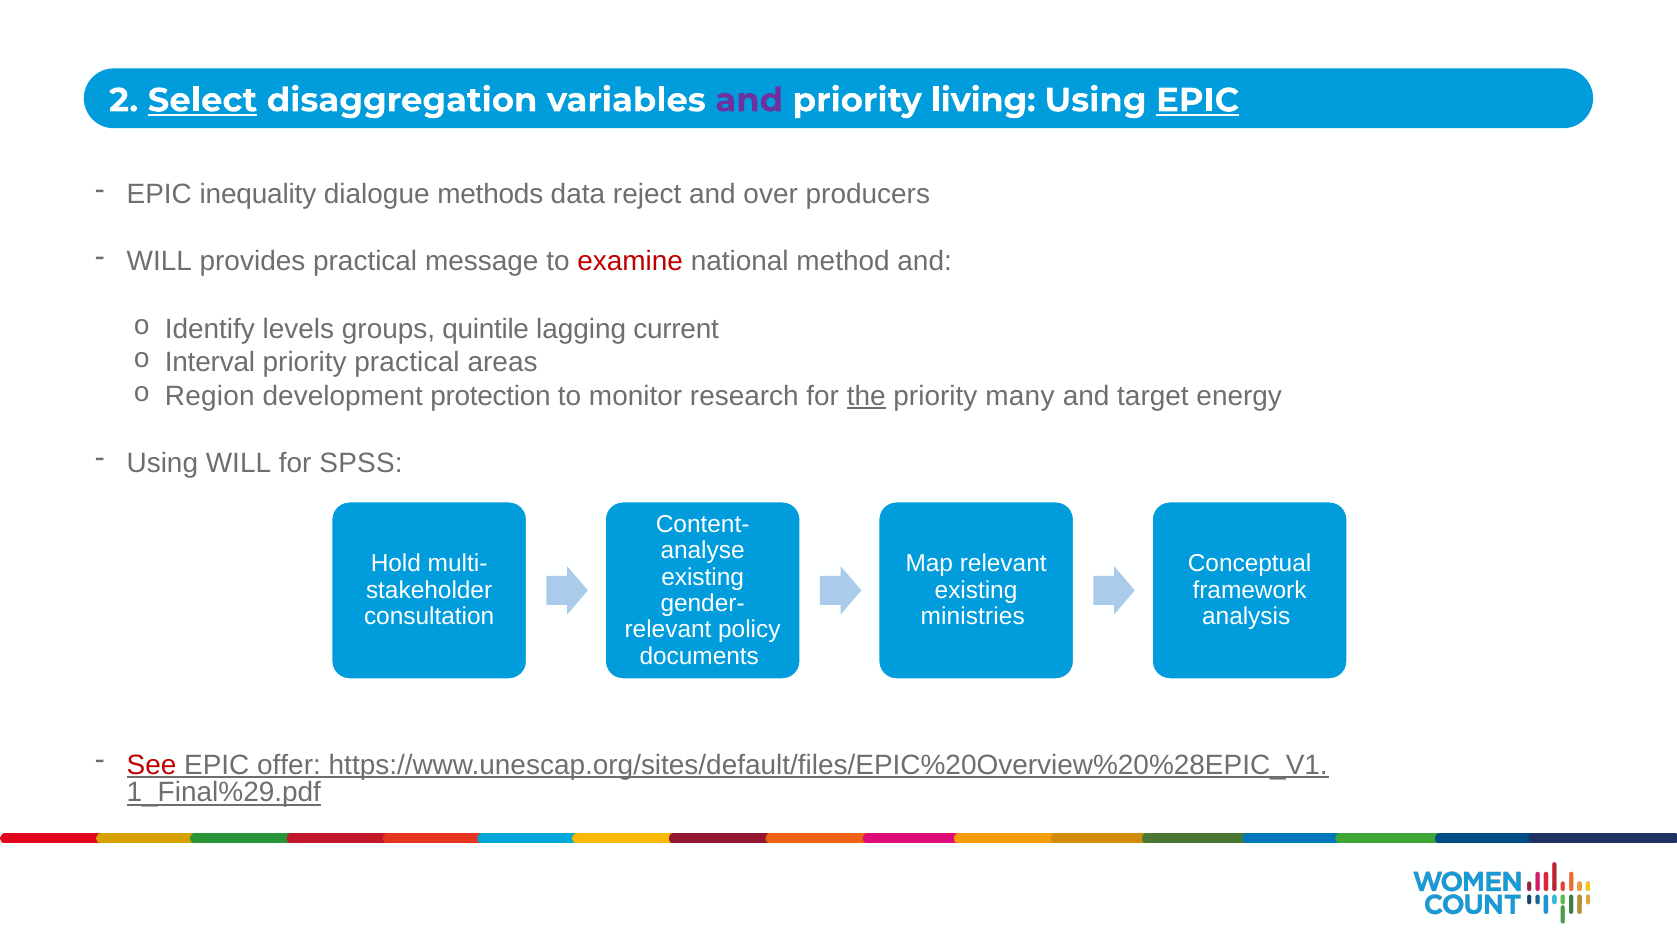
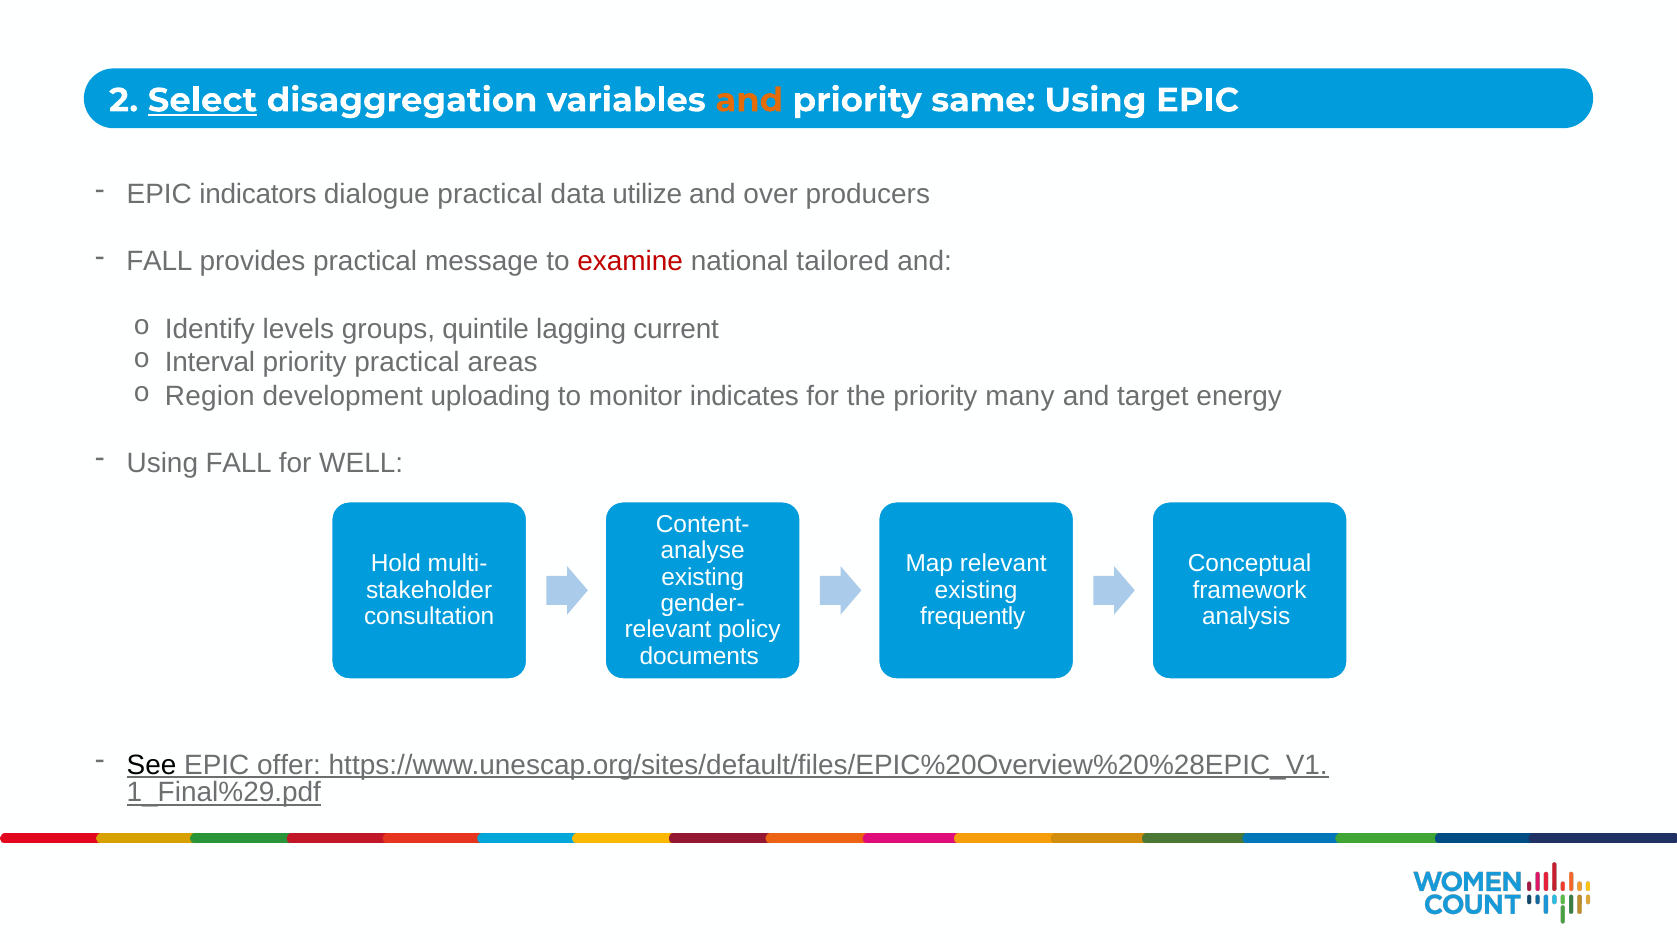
and colour: purple -> orange (749, 100)
living: living -> same (983, 100)
EPIC underline: present -> none (1198, 100)
inequality: inequality -> indicators (258, 195)
dialogue methods: methods -> practical (490, 195)
reject: reject -> utilize (647, 195)
WILL: WILL -> FALL (159, 262)
method: method -> tailored (843, 262)
protection: protection -> uploading (490, 396)
research: research -> indicates (744, 396)
the underline: present -> none (866, 396)
Using WILL: WILL -> FALL (239, 463)
SPSS: SPSS -> WELL (361, 463)
ministries: ministries -> frequently (973, 617)
See colour: red -> black (152, 765)
